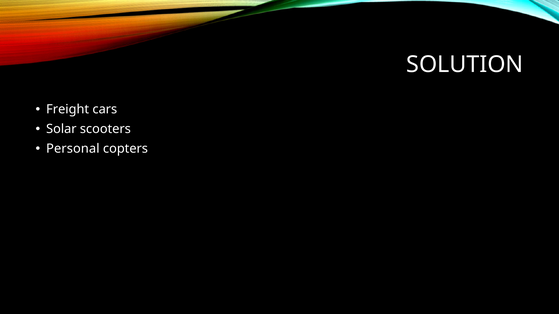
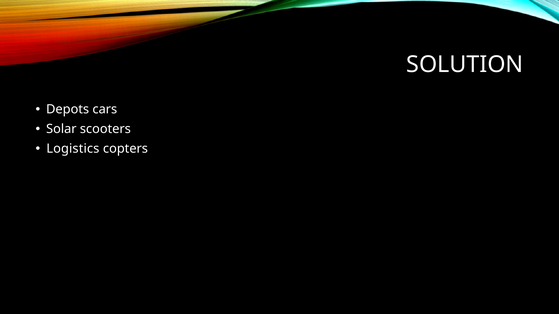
Freight: Freight -> Depots (68, 110)
Personal: Personal -> Logistics (73, 149)
